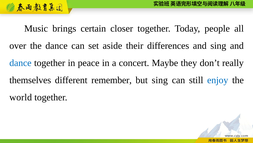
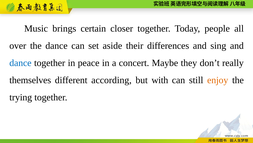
remember: remember -> according (111, 80)
but sing: sing -> with (160, 80)
enjoy colour: blue -> orange (218, 80)
world: world -> trying (21, 97)
